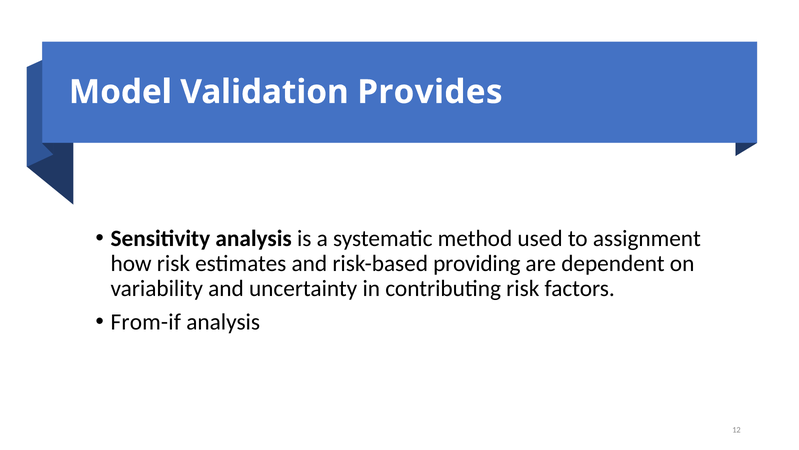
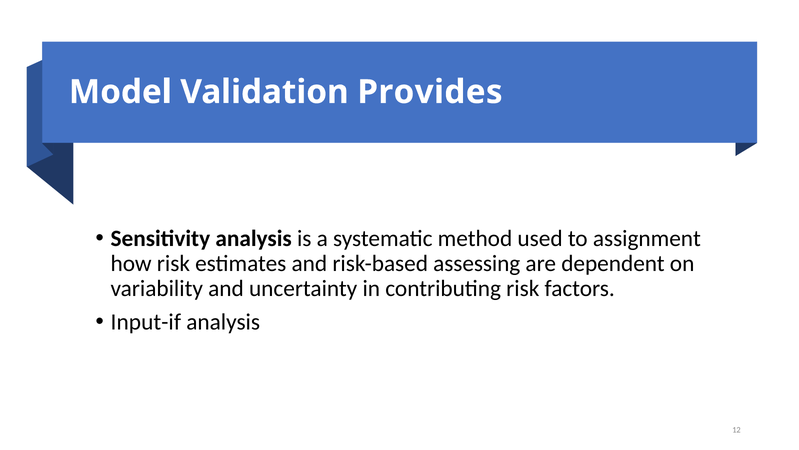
providing: providing -> assessing (477, 263)
From-if: From-if -> Input-if (146, 322)
